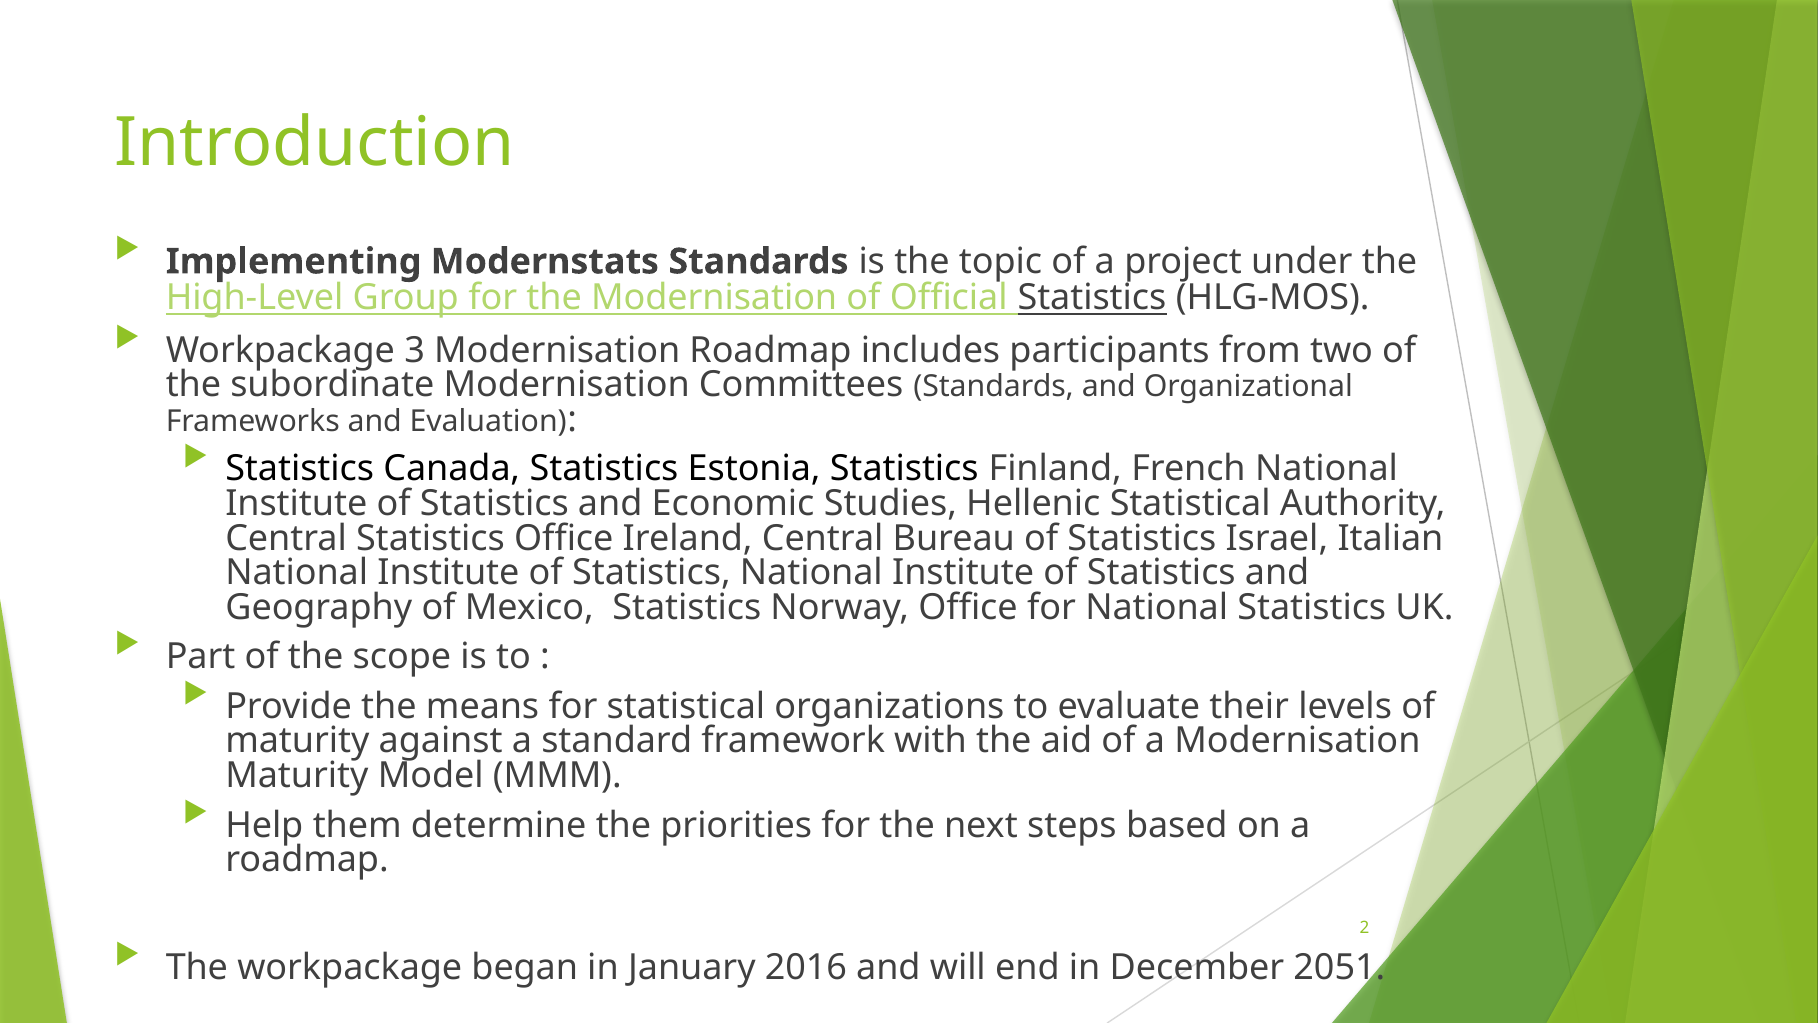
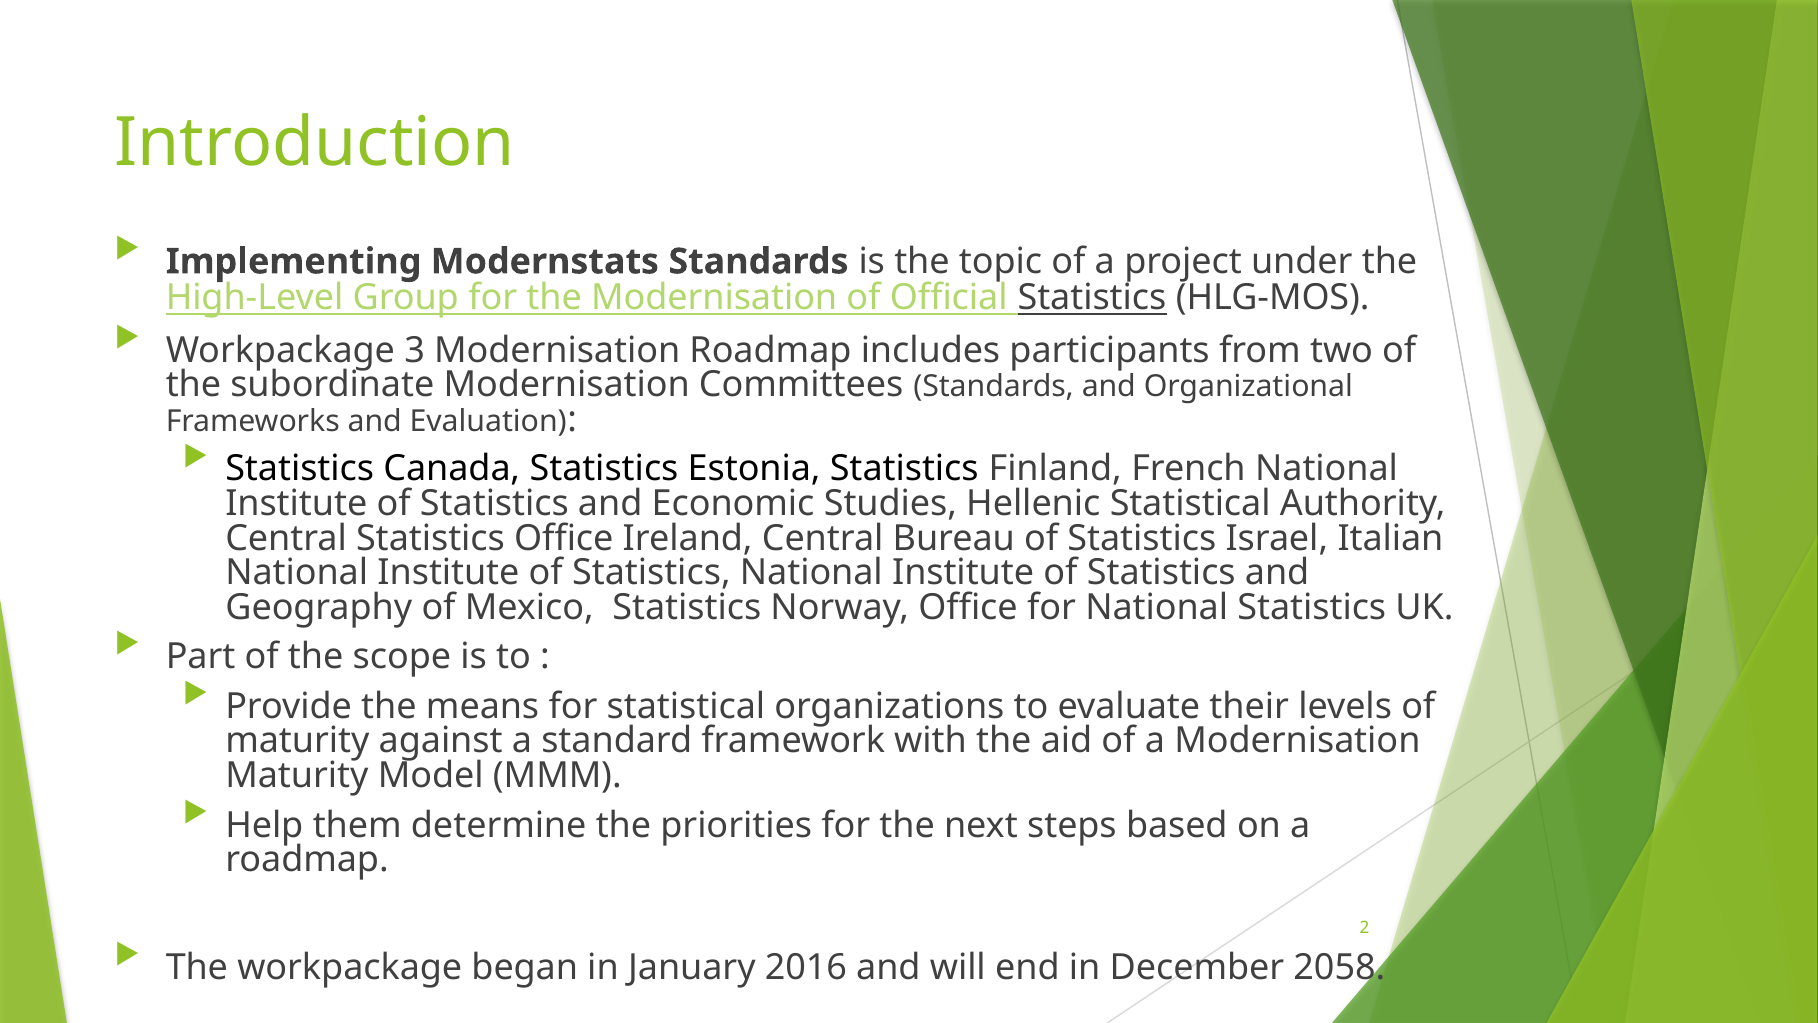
2051: 2051 -> 2058 (1339, 967)
